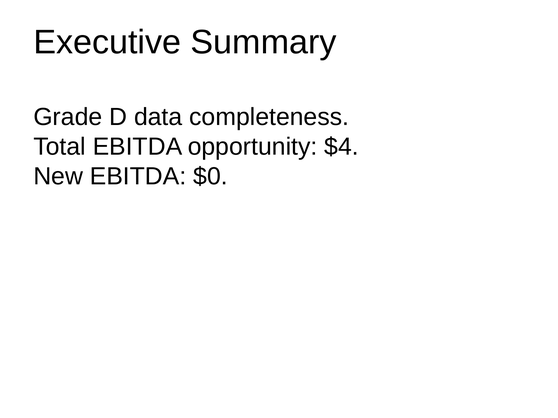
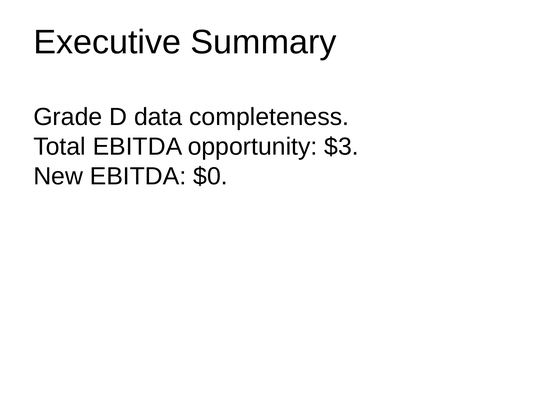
$4: $4 -> $3 (341, 147)
